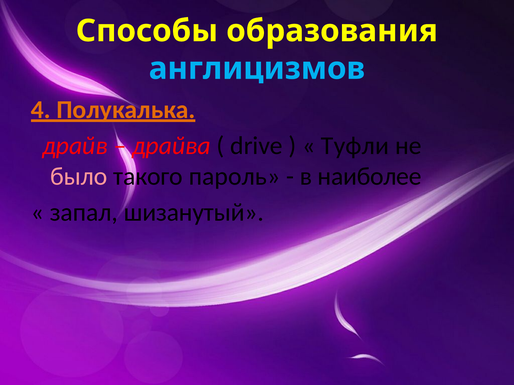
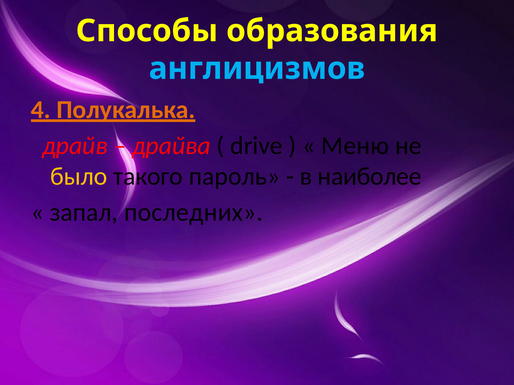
Туфли: Туфли -> Меню (355, 146)
было colour: pink -> yellow (79, 177)
шизанутый: шизанутый -> последних (194, 213)
